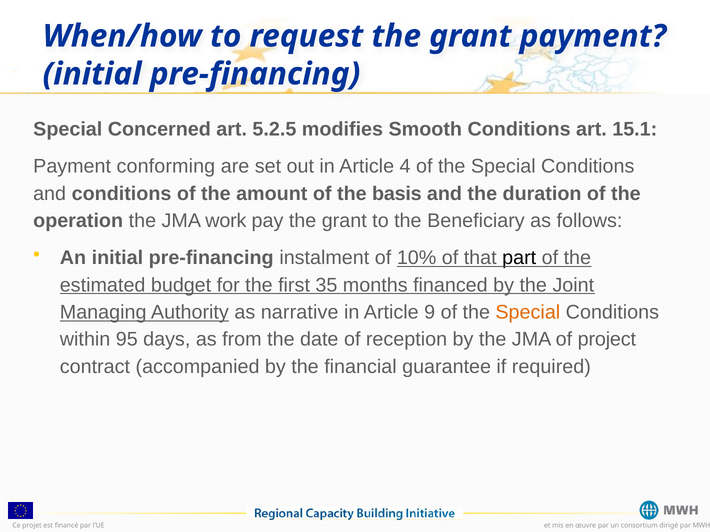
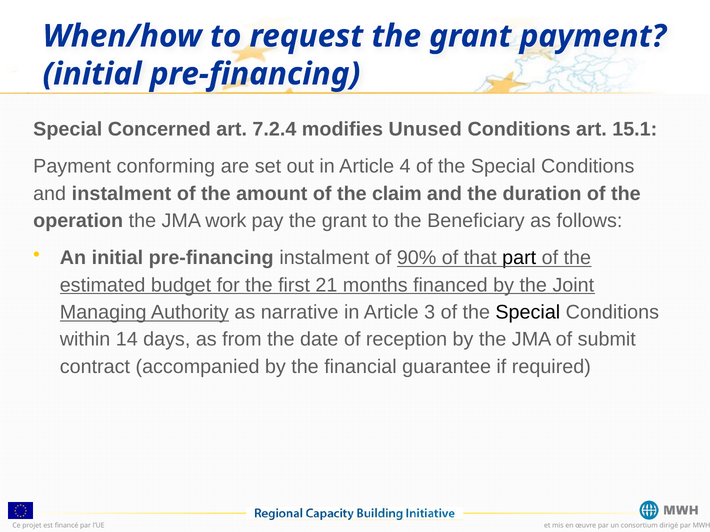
5.2.5: 5.2.5 -> 7.2.4 (274, 129)
Smooth: Smooth -> Unused (425, 129)
and conditions: conditions -> instalment (122, 194)
basis: basis -> claim (397, 194)
10%: 10% -> 90% (417, 258)
35: 35 -> 21 (326, 285)
9: 9 -> 3 (430, 313)
Special colour: orange -> black (528, 313)
95: 95 -> 14 (127, 340)
project: project -> submit (607, 340)
